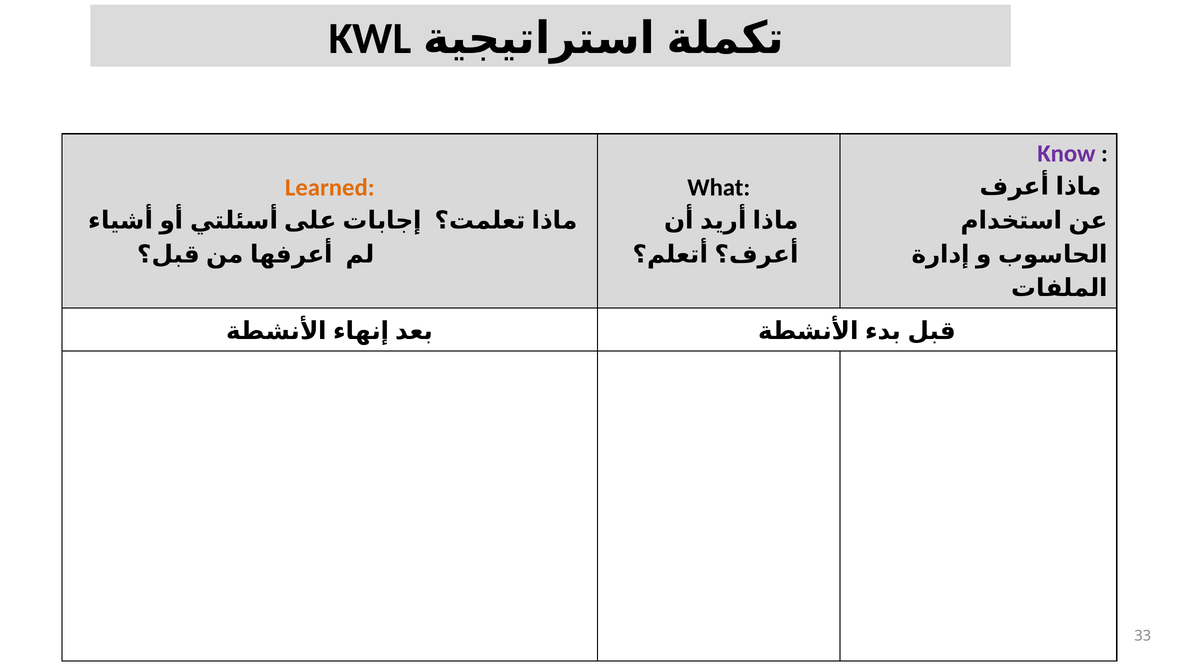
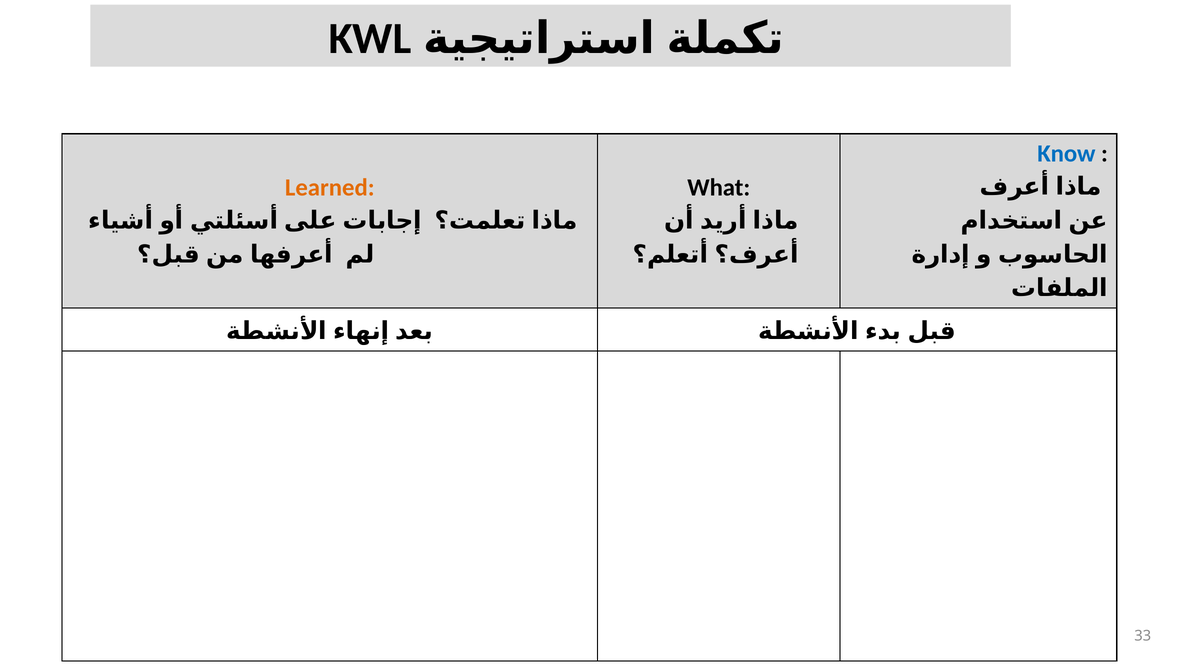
Know colour: purple -> blue (1066, 154)
